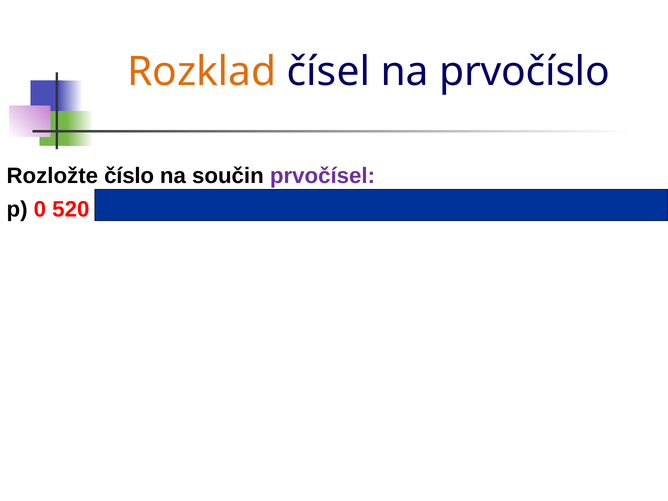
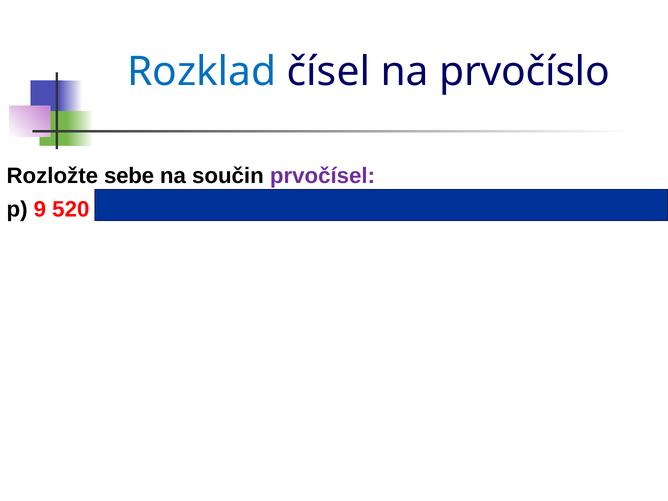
Rozklad colour: orange -> blue (202, 72)
číslo: číslo -> sebe (129, 176)
0: 0 -> 9 (40, 209)
